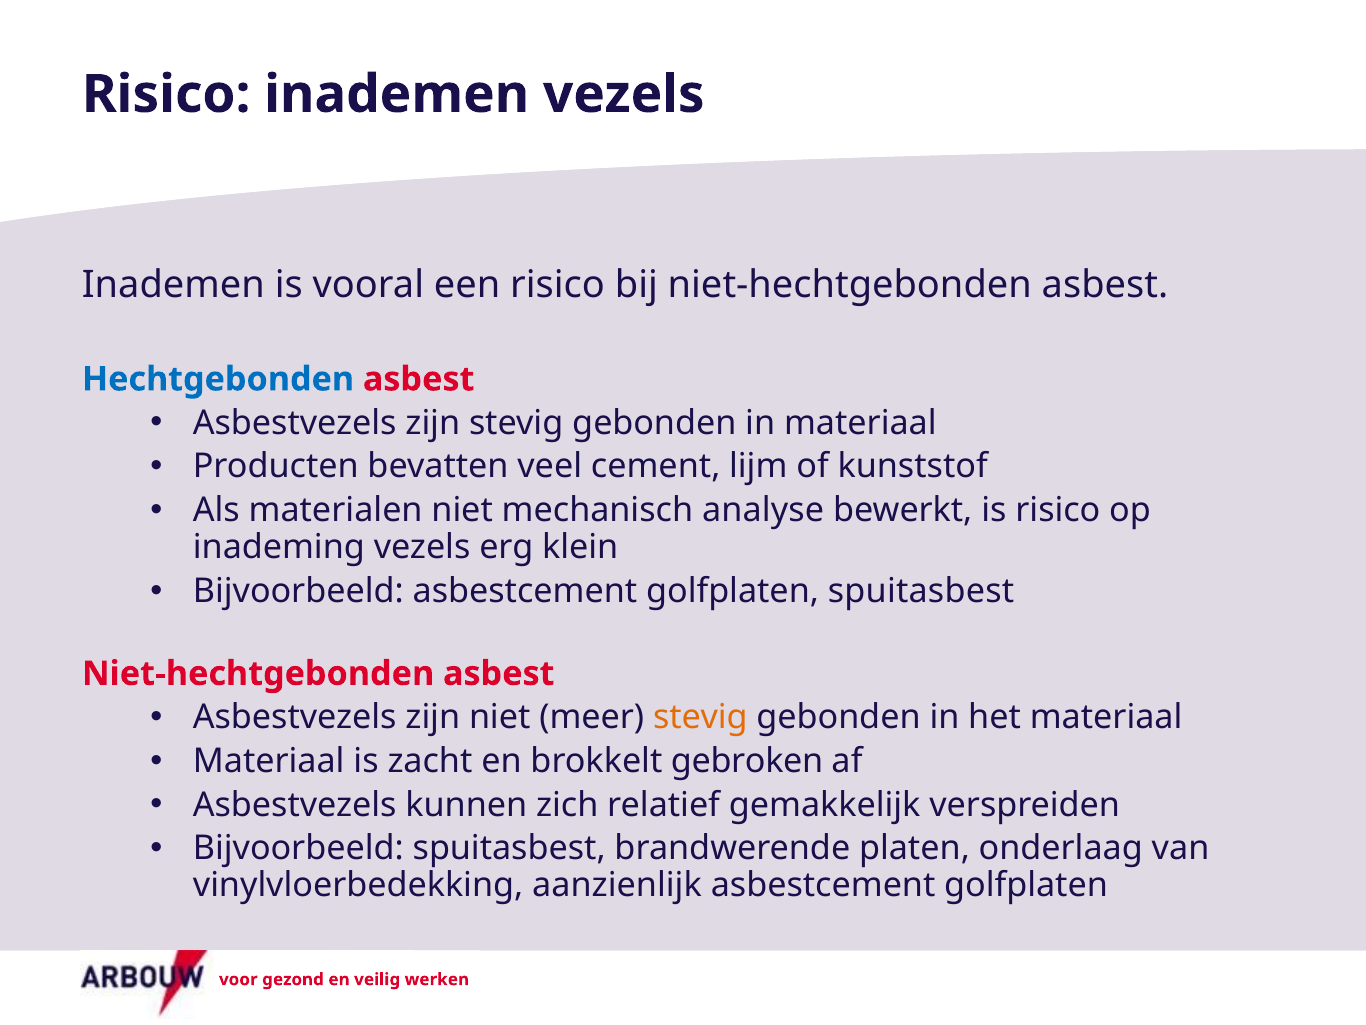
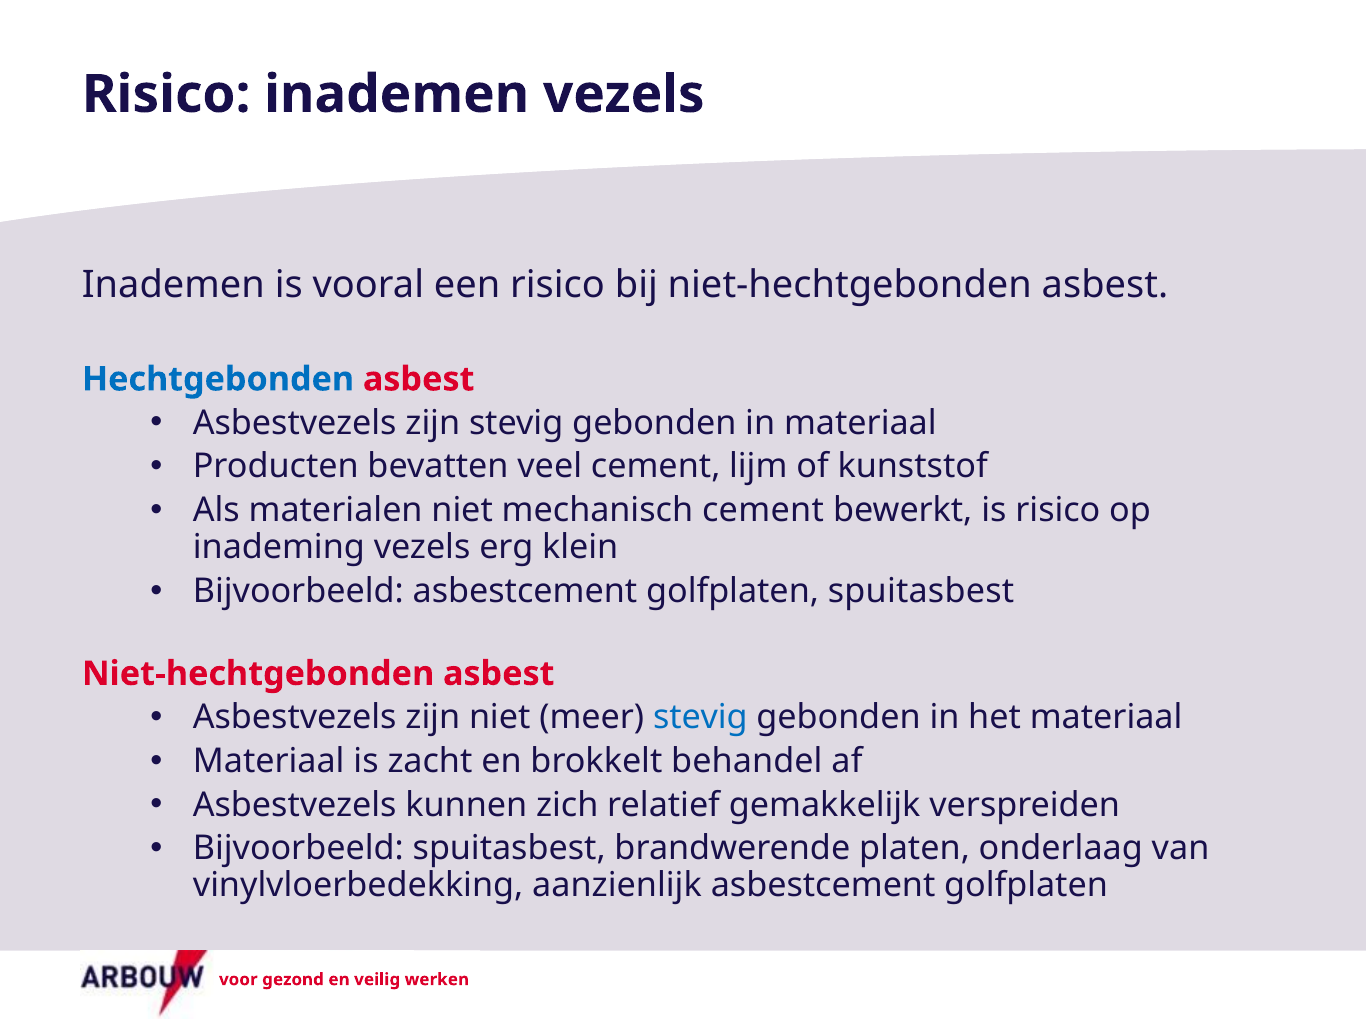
mechanisch analyse: analyse -> cement (763, 510)
stevig colour: orange -> blue (700, 717)
gebroken: gebroken -> behandel (747, 761)
